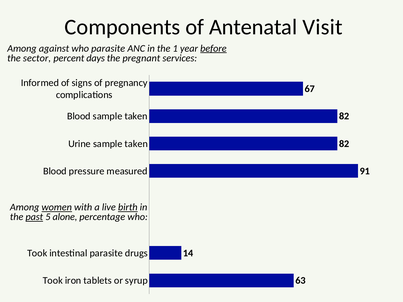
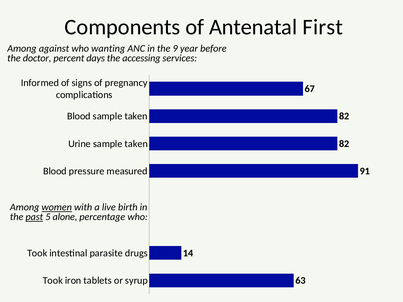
Visit: Visit -> First (323, 27)
who parasite: parasite -> wanting (108, 48)
1: 1 -> 9 (175, 48)
before underline: present -> none (213, 48)
sector: sector -> doctor (37, 58)
pregnant: pregnant -> accessing (141, 58)
birth underline: present -> none (128, 207)
